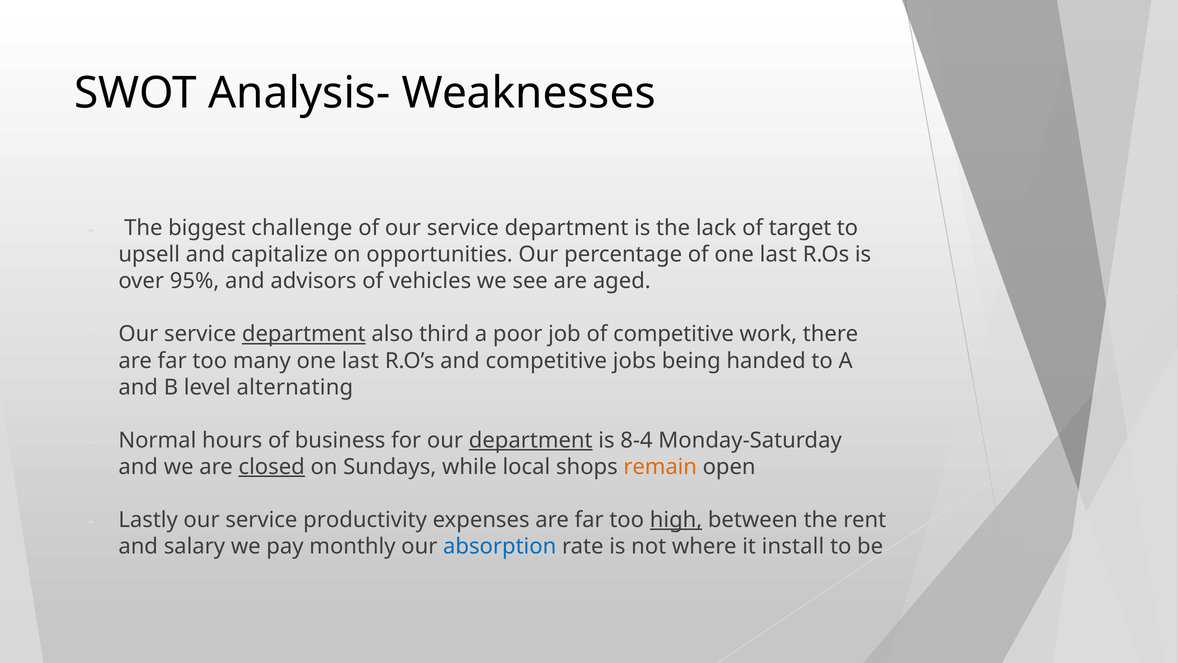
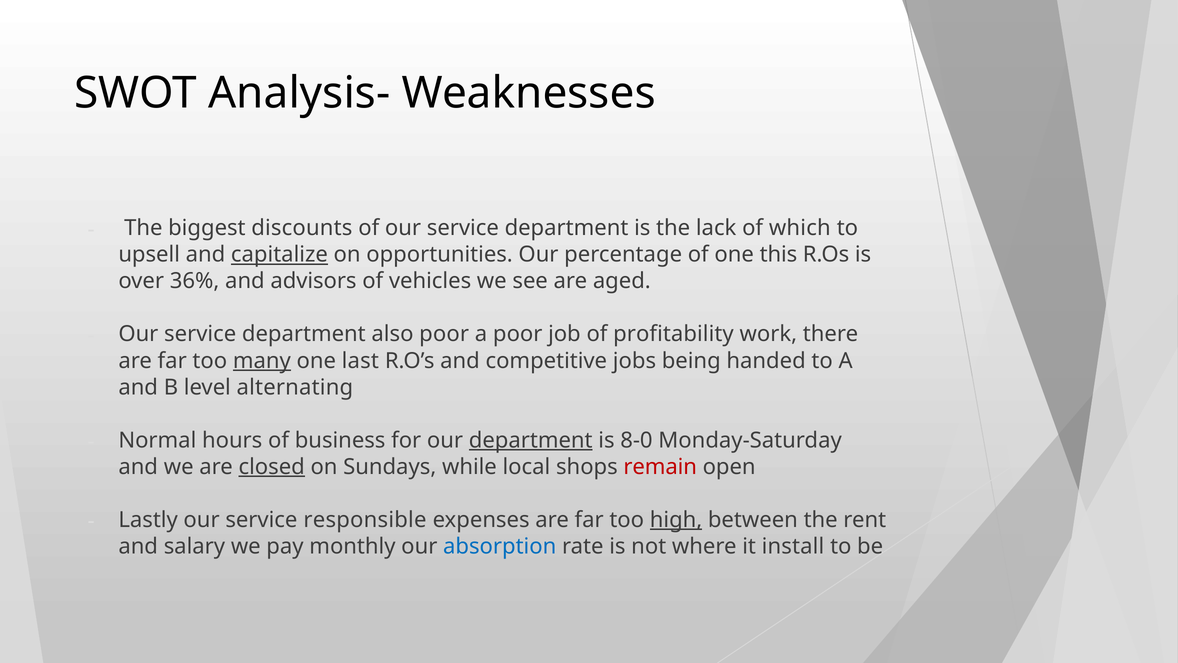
challenge: challenge -> discounts (302, 228)
target: target -> which (800, 228)
capitalize underline: none -> present (279, 254)
of one last: last -> this (778, 254)
95%: 95% -> 36% (195, 281)
department underline: present -> none (304, 334)
also third: third -> poor (444, 334)
of competitive: competitive -> profitability (673, 334)
many underline: none -> present (262, 361)
8-4: 8-4 -> 8-0 (636, 440)
remain colour: orange -> red (660, 467)
productivity: productivity -> responsible (365, 520)
